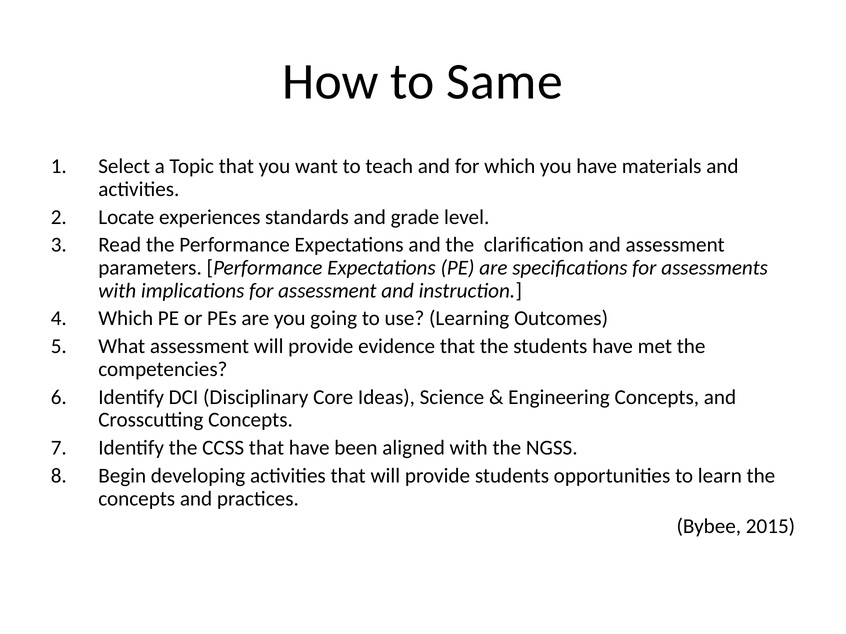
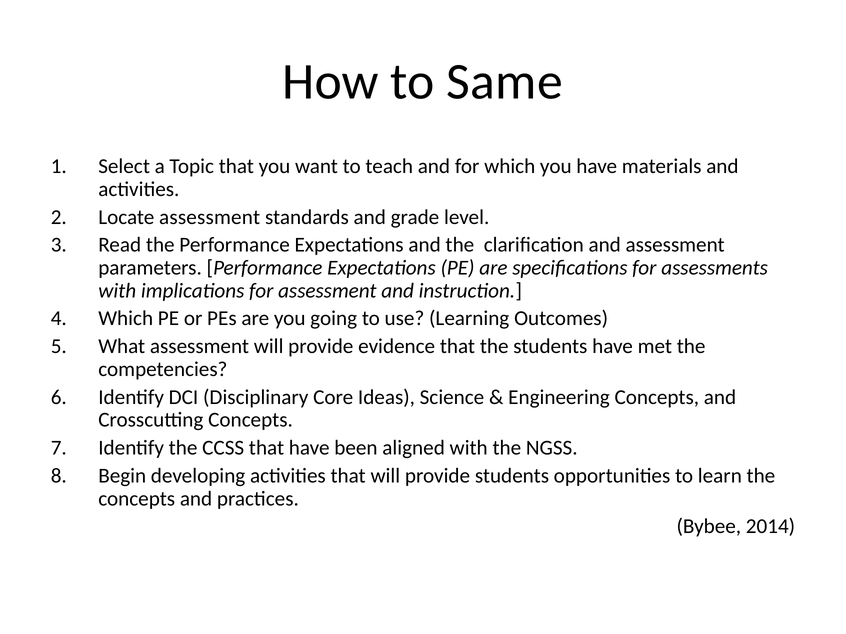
Locate experiences: experiences -> assessment (210, 217)
2015: 2015 -> 2014 (770, 527)
